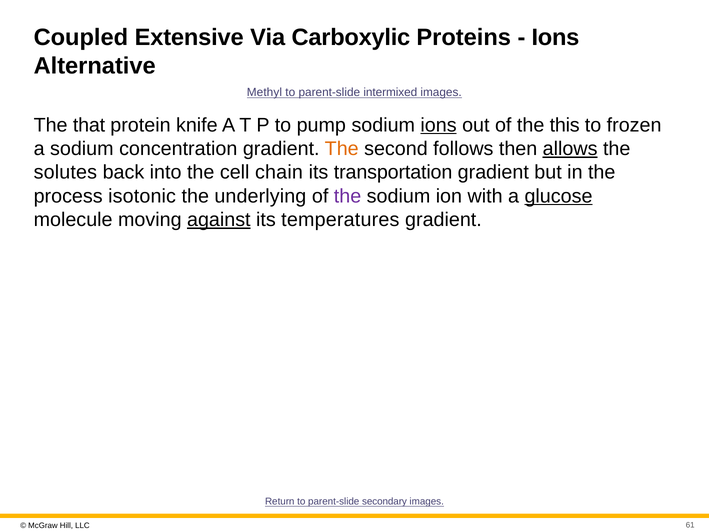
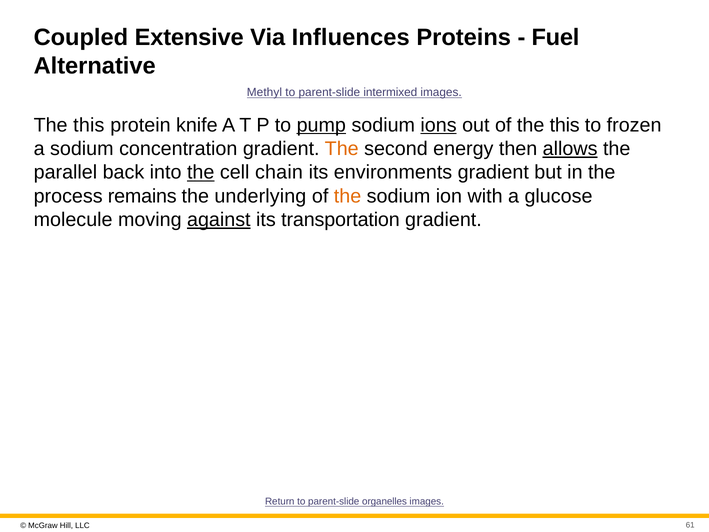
Carboxylic: Carboxylic -> Influences (351, 37)
Ions: Ions -> Fuel (555, 37)
that: that -> this (89, 125)
pump underline: none -> present (321, 125)
follows: follows -> energy (463, 149)
solutes: solutes -> parallel (65, 172)
the underline: none -> present (201, 172)
transportation: transportation -> environments (393, 172)
isotonic: isotonic -> remains (142, 196)
the colour: purple -> orange (348, 196)
glucose underline: present -> none (559, 196)
temperatures: temperatures -> transportation (340, 220)
secondary: secondary -> organelles (384, 502)
